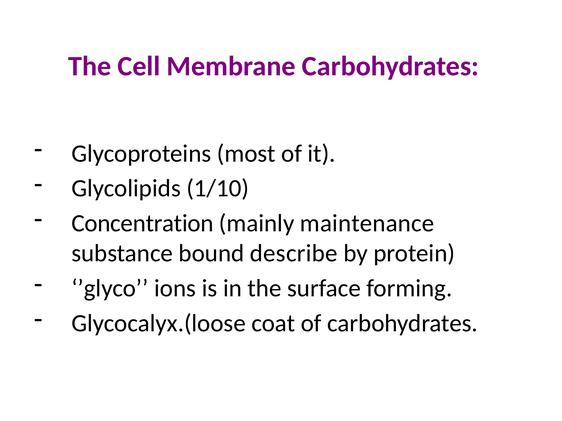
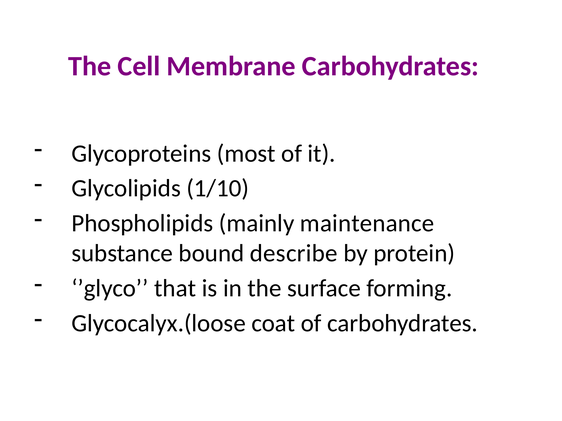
Concentration: Concentration -> Phospholipids (142, 224)
ions: ions -> that (175, 289)
